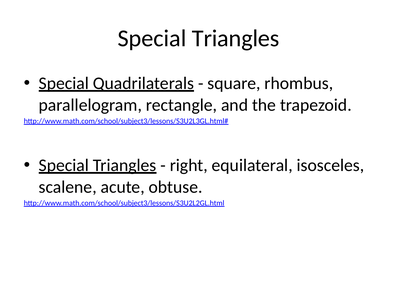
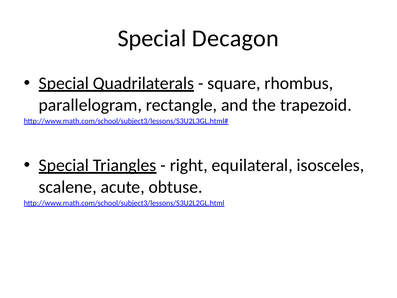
Triangles: Triangles -> Decagon (235, 38)
